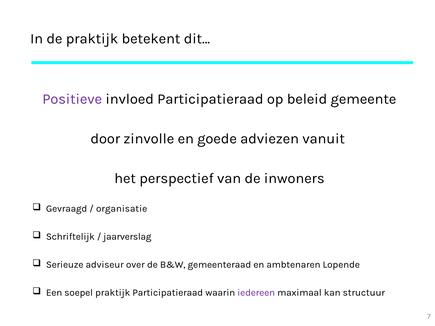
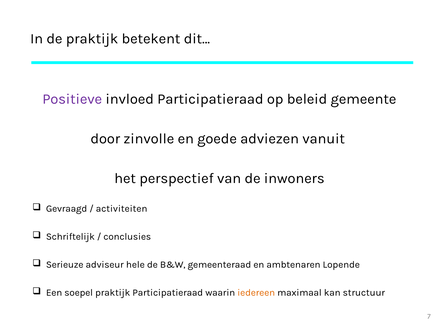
organisatie: organisatie -> activiteiten (122, 209)
jaarverslag: jaarverslag -> conclusies (127, 237)
over: over -> hele (135, 265)
iedereen colour: purple -> orange (256, 293)
